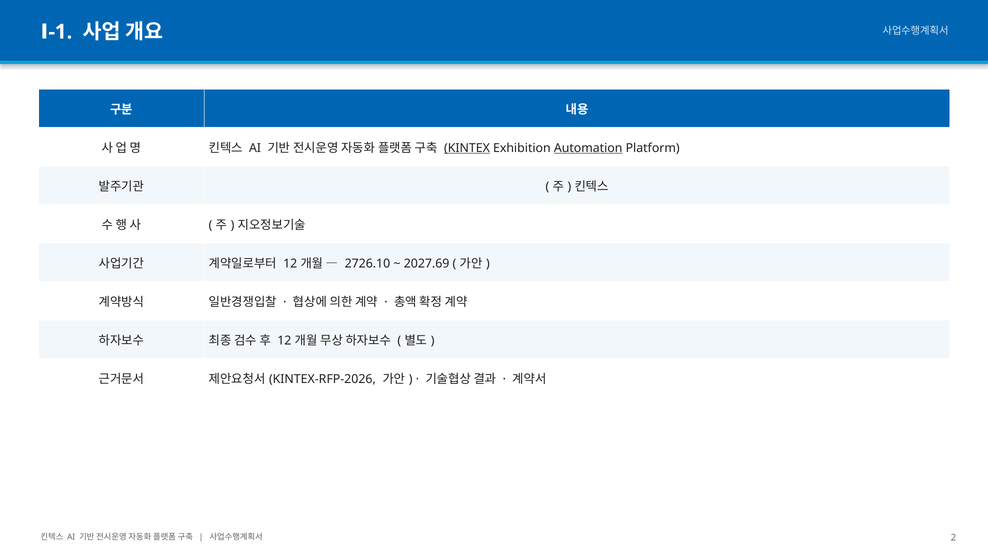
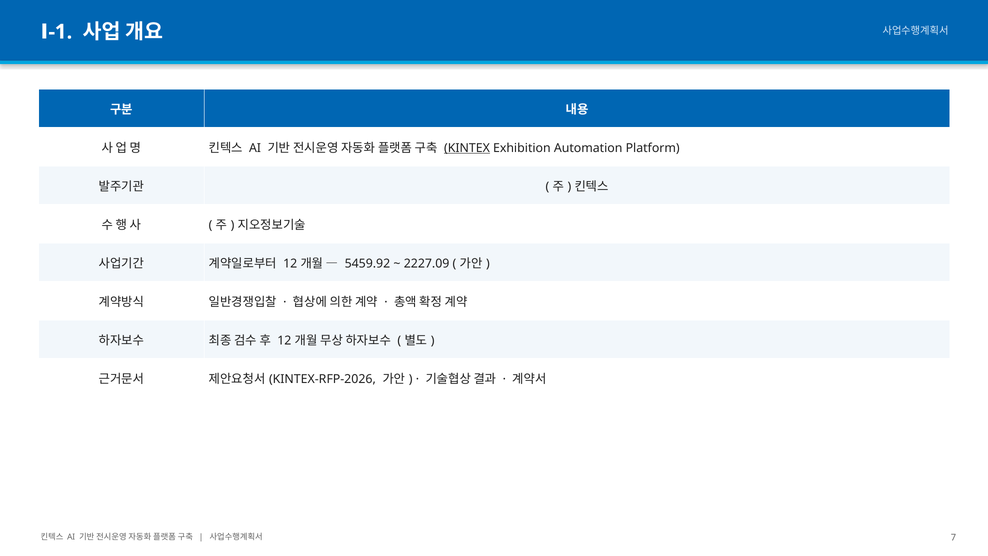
Automation underline: present -> none (588, 148)
2726.10: 2726.10 -> 5459.92 (367, 264)
2027.69: 2027.69 -> 2227.09 (427, 264)
2: 2 -> 7 (953, 537)
